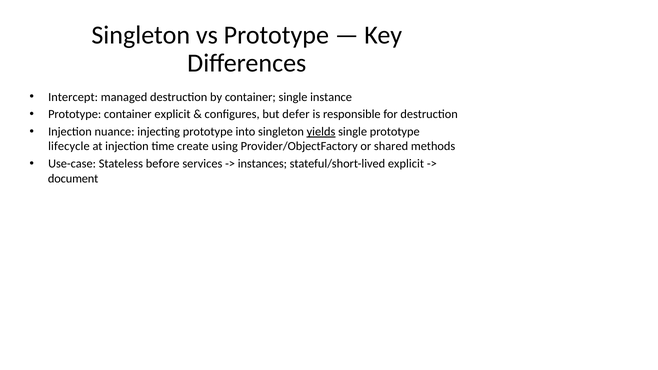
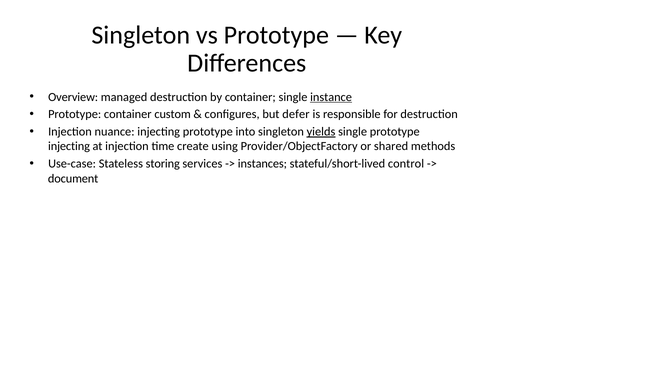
Intercept: Intercept -> Overview (73, 97)
instance underline: none -> present (331, 97)
container explicit: explicit -> custom (173, 114)
lifecycle: lifecycle -> injecting (69, 146)
before: before -> storing (163, 164)
stateful/short-lived explicit: explicit -> control (406, 164)
